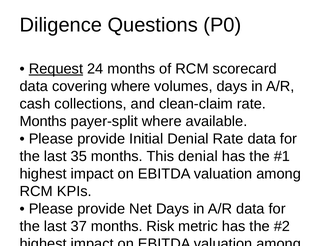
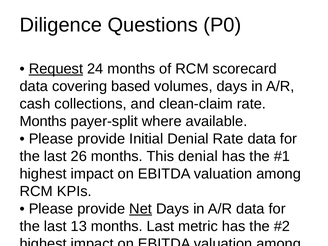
covering where: where -> based (131, 86)
35: 35 -> 26 (79, 156)
Net underline: none -> present (141, 209)
37: 37 -> 13 (79, 226)
months Risk: Risk -> Last (160, 226)
